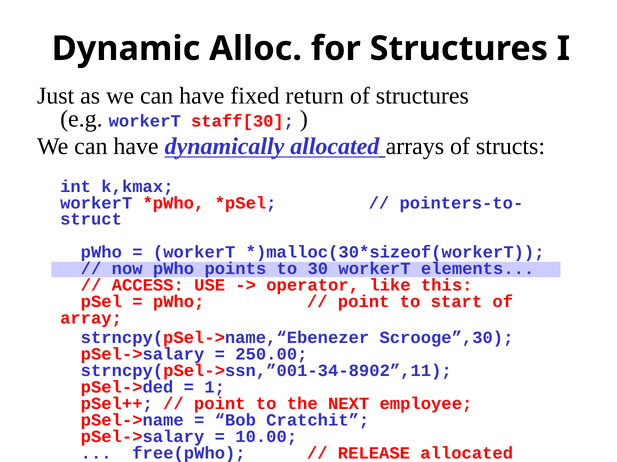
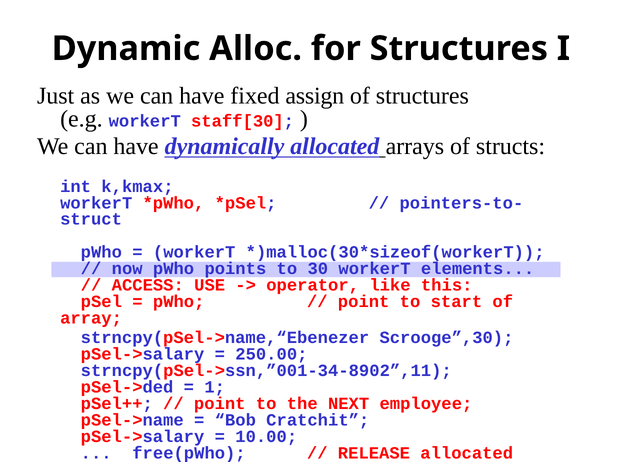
return: return -> assign (315, 96)
